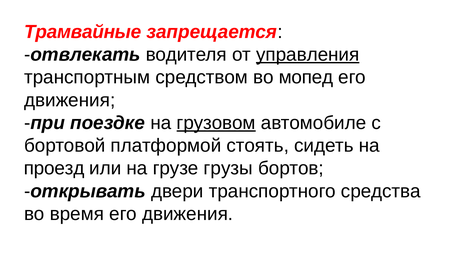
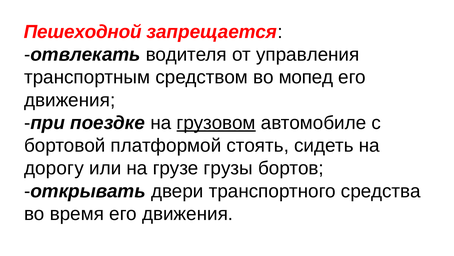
Трамвайные: Трамвайные -> Пешеходной (83, 32)
управления underline: present -> none (308, 54)
проезд: проезд -> дорогу (54, 168)
